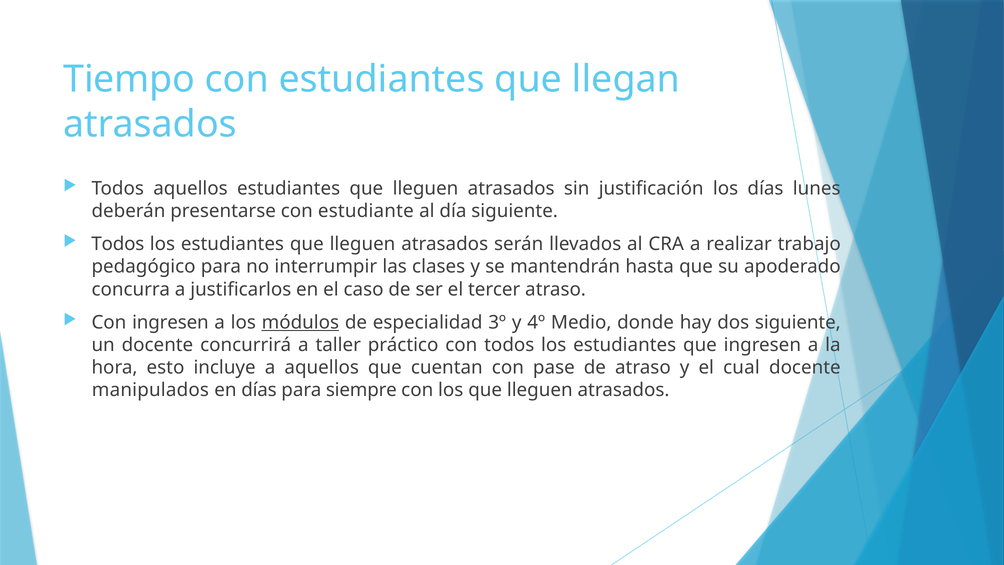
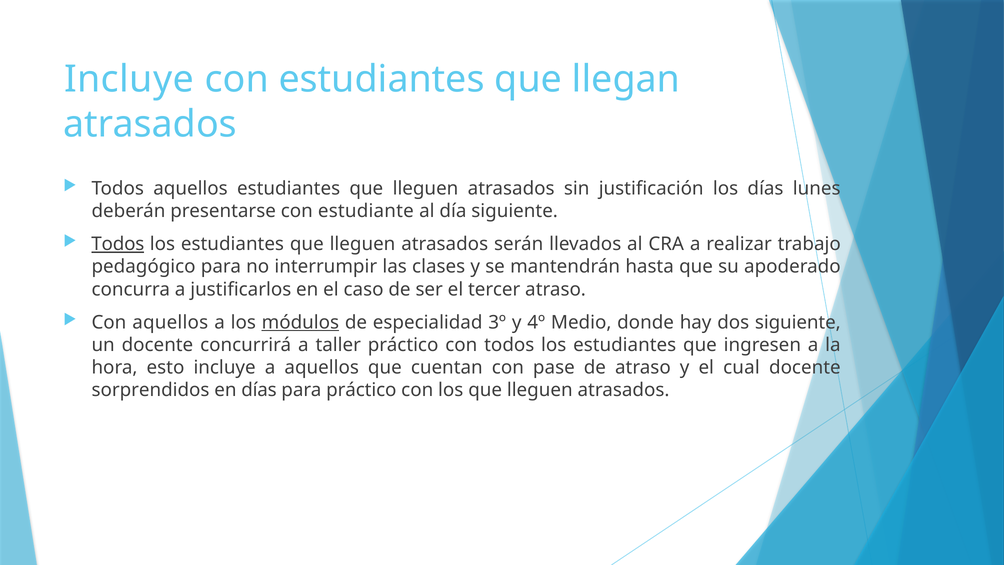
Tiempo: Tiempo -> Incluye (129, 79)
Todos underline: none -> present (118, 244)
Con ingresen: ingresen -> aquellos (170, 322)
manipulados: manipulados -> sorprendidos (151, 390)
para siempre: siempre -> práctico (361, 390)
